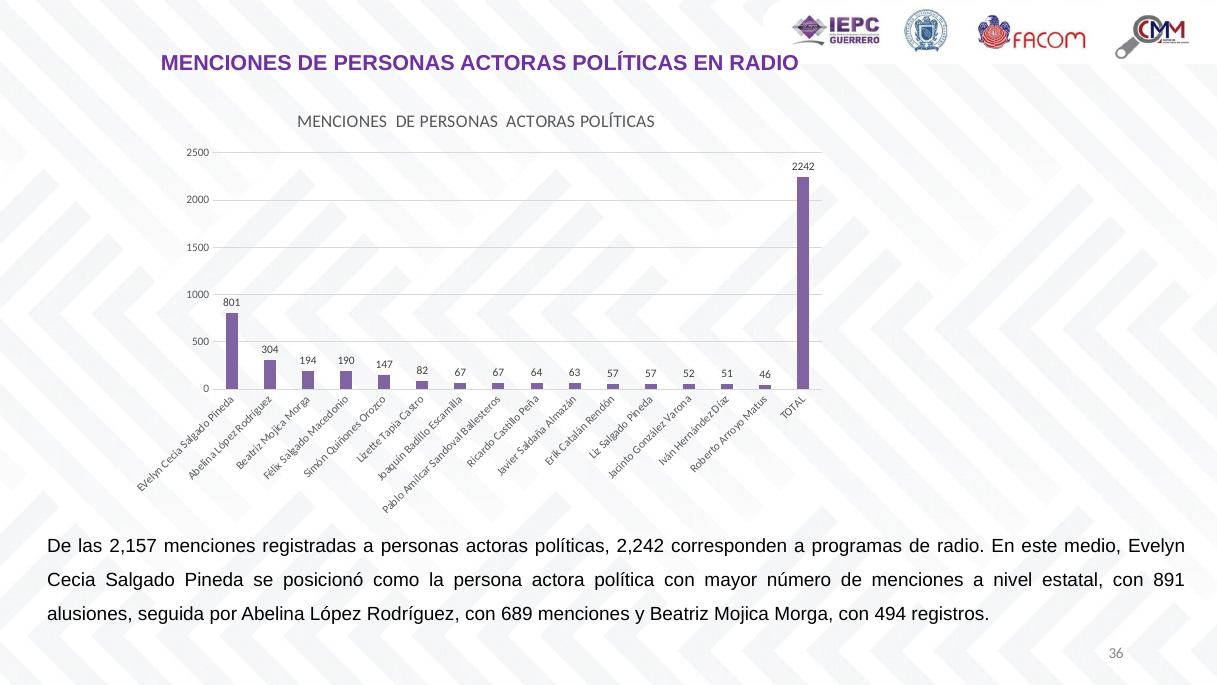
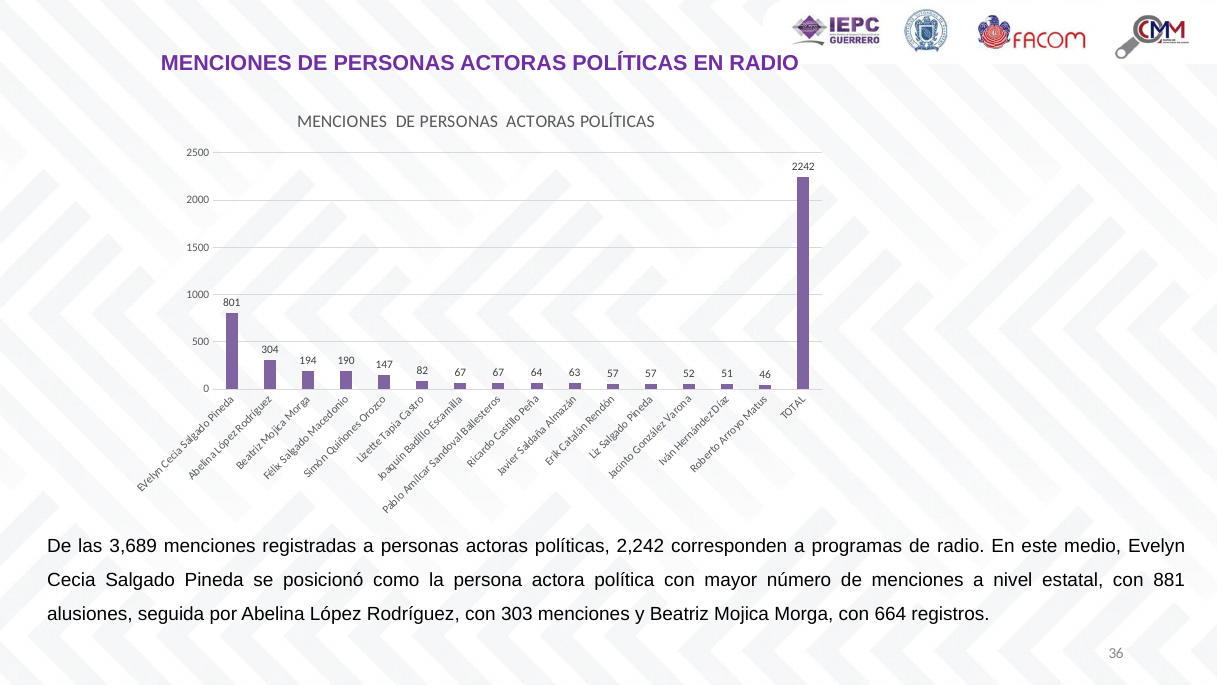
2,157: 2,157 -> 3,689 (133, 545)
891: 891 -> 881 (1169, 580)
689: 689 -> 303 (517, 614)
494: 494 -> 664 (890, 614)
